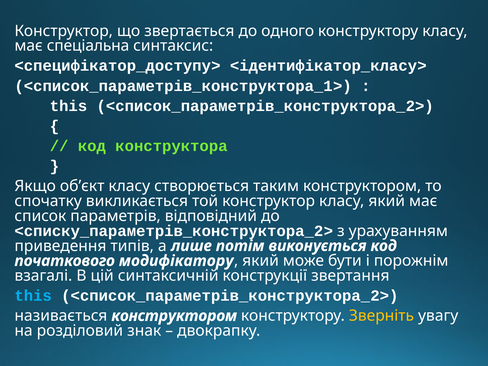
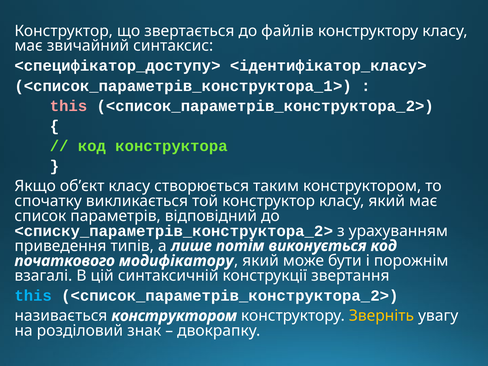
одного: одного -> файлів (288, 31)
спеціальна: спеціальна -> звичайний (88, 46)
this colour: white -> pink (68, 106)
